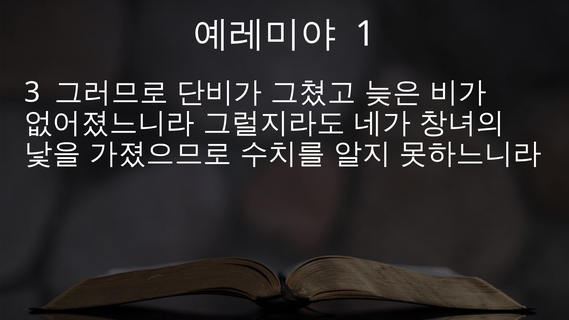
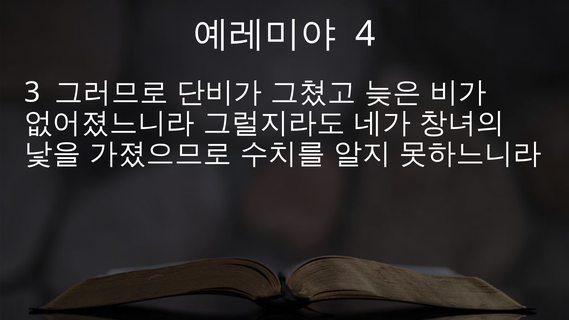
1: 1 -> 4 (365, 34)
